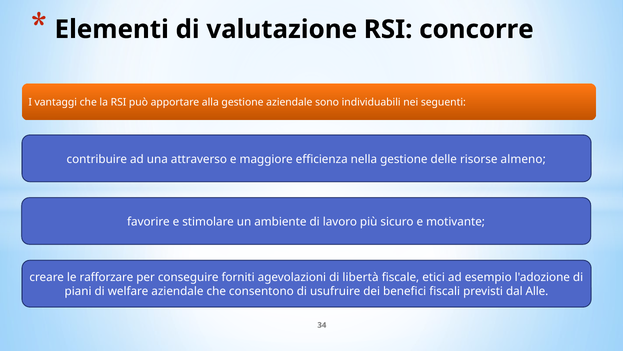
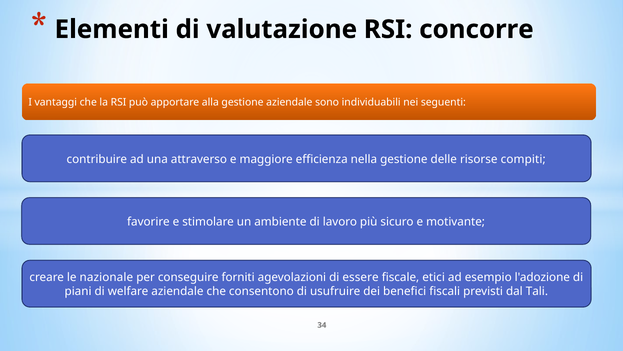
almeno: almeno -> compiti (523, 159)
rafforzare: rafforzare -> nazionale (106, 277)
libertà: libertà -> essere (361, 277)
Alle: Alle -> Tali (537, 291)
